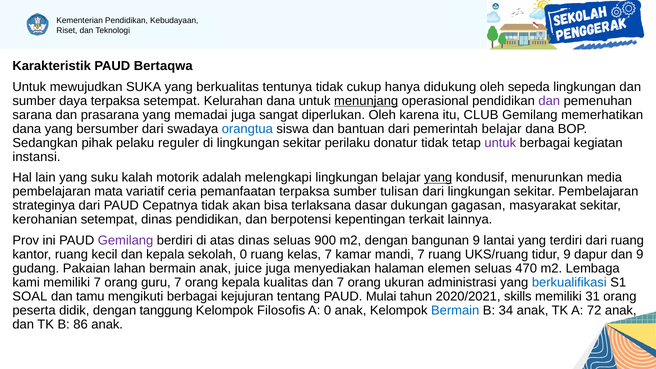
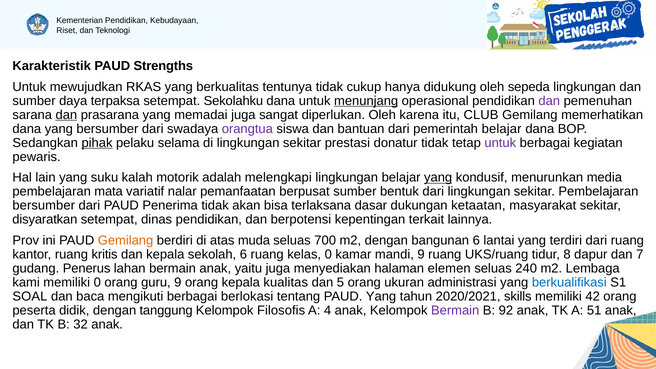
Bertaqwa: Bertaqwa -> Strengths (163, 66)
SUKA: SUKA -> RKAS (144, 87)
Kelurahan: Kelurahan -> Sekolahku (233, 101)
dan underline: none -> present (66, 115)
orangtua colour: blue -> purple (247, 129)
pihak underline: none -> present (97, 143)
reguler: reguler -> selama (179, 143)
perilaku: perilaku -> prestasi (347, 143)
instansi: instansi -> pewaris (37, 157)
ceria: ceria -> nalar (182, 192)
pemanfaatan terpaksa: terpaksa -> berpusat (305, 192)
tulisan: tulisan -> bentuk (399, 192)
strateginya: strateginya -> bersumber (44, 206)
Cepatnya: Cepatnya -> Penerima (170, 206)
gagasan: gagasan -> ketaatan (478, 206)
kerohanian: kerohanian -> disyaratkan (45, 220)
Gemilang colour: purple -> orange (126, 240)
atas dinas: dinas -> muda (254, 240)
900: 900 -> 700 (325, 240)
bangunan 9: 9 -> 6 (476, 240)
kecil: kecil -> kritis (105, 254)
sekolah 0: 0 -> 6 (243, 254)
kelas 7: 7 -> 0 (328, 254)
mandi 7: 7 -> 9 (421, 254)
tidur 9: 9 -> 8 (567, 254)
dan 9: 9 -> 7 (640, 254)
Pakaian: Pakaian -> Penerus (87, 268)
juice: juice -> yaitu (248, 268)
470: 470 -> 240 (526, 268)
memiliki 7: 7 -> 0 (97, 282)
guru 7: 7 -> 9 (178, 282)
dan 7: 7 -> 5 (340, 282)
tamu: tamu -> baca (90, 296)
kejujuran: kejujuran -> berlokasi (247, 296)
PAUD Mulai: Mulai -> Yang (381, 296)
31: 31 -> 42 (593, 296)
A 0: 0 -> 4 (328, 310)
Bermain colour: blue -> purple (455, 310)
34: 34 -> 92 (506, 310)
72: 72 -> 51 (594, 310)
86: 86 -> 32 (81, 324)
